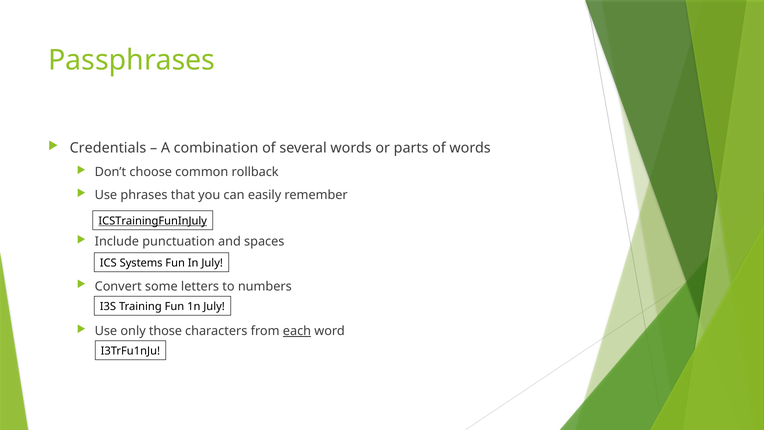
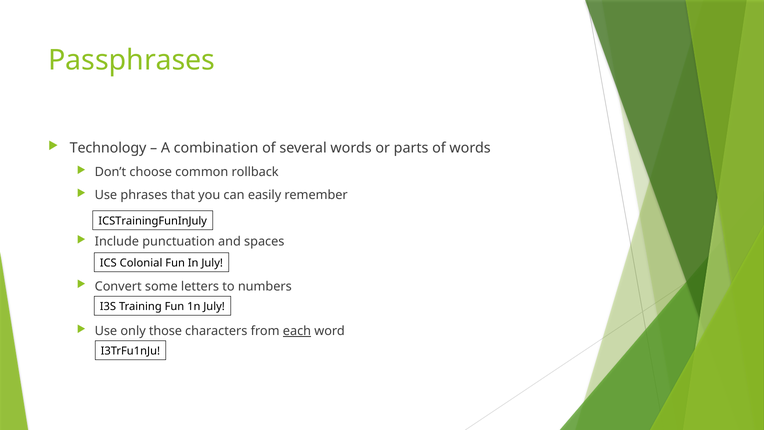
Credentials: Credentials -> Technology (108, 148)
ICSTrainingFunInJuly underline: present -> none (153, 221)
Systems: Systems -> Colonial (141, 263)
